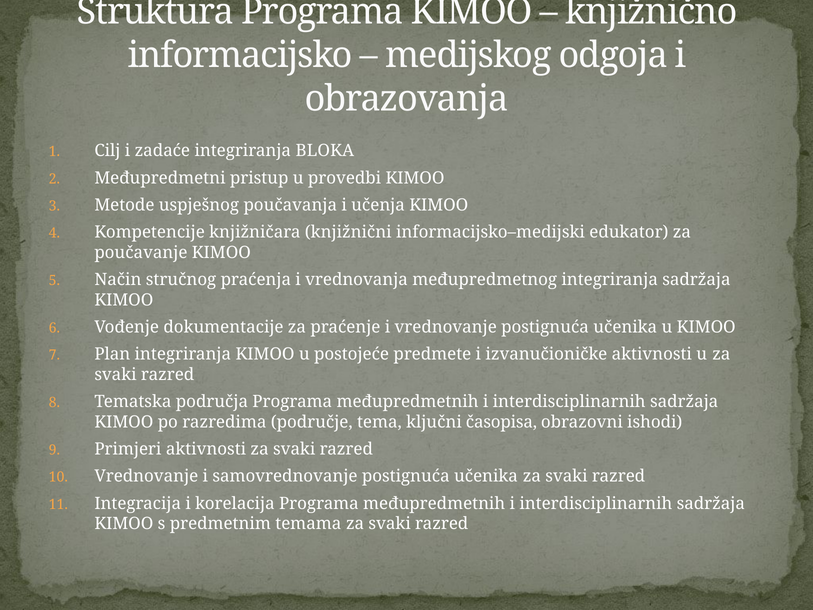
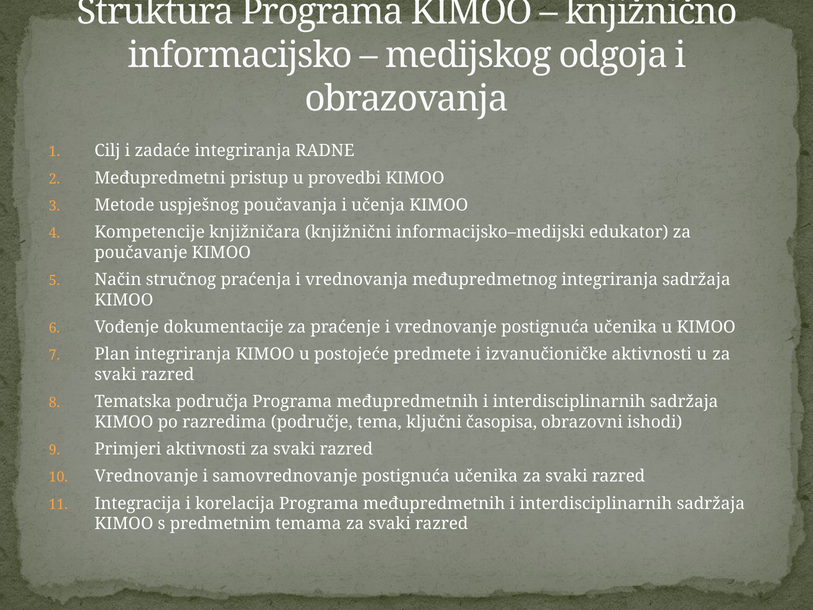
BLOKA: BLOKA -> RADNE (325, 151)
